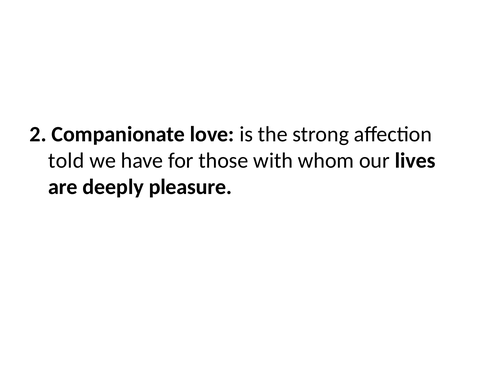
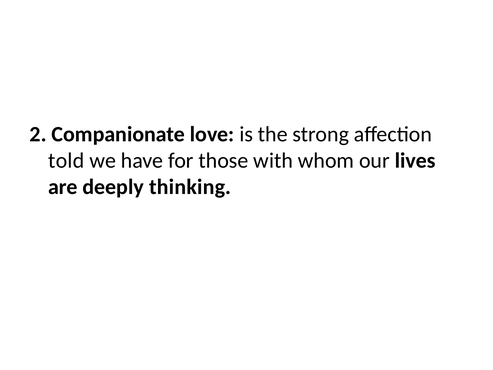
pleasure: pleasure -> thinking (190, 187)
